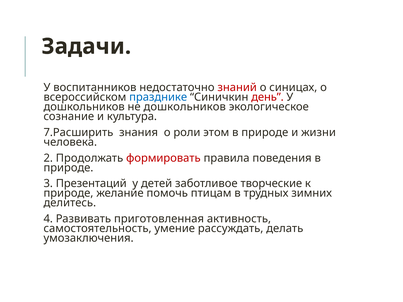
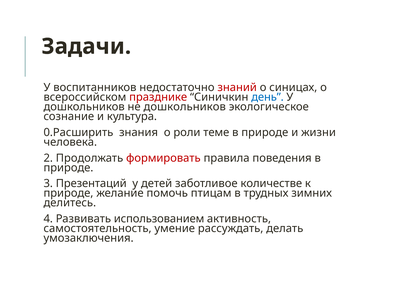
празднике colour: blue -> red (158, 97)
день colour: red -> blue (267, 97)
7.Расширить: 7.Расширить -> 0.Расширить (78, 133)
этом: этом -> теме (216, 133)
творческие: творческие -> количестве (271, 184)
приготовленная: приготовленная -> использованием (159, 219)
